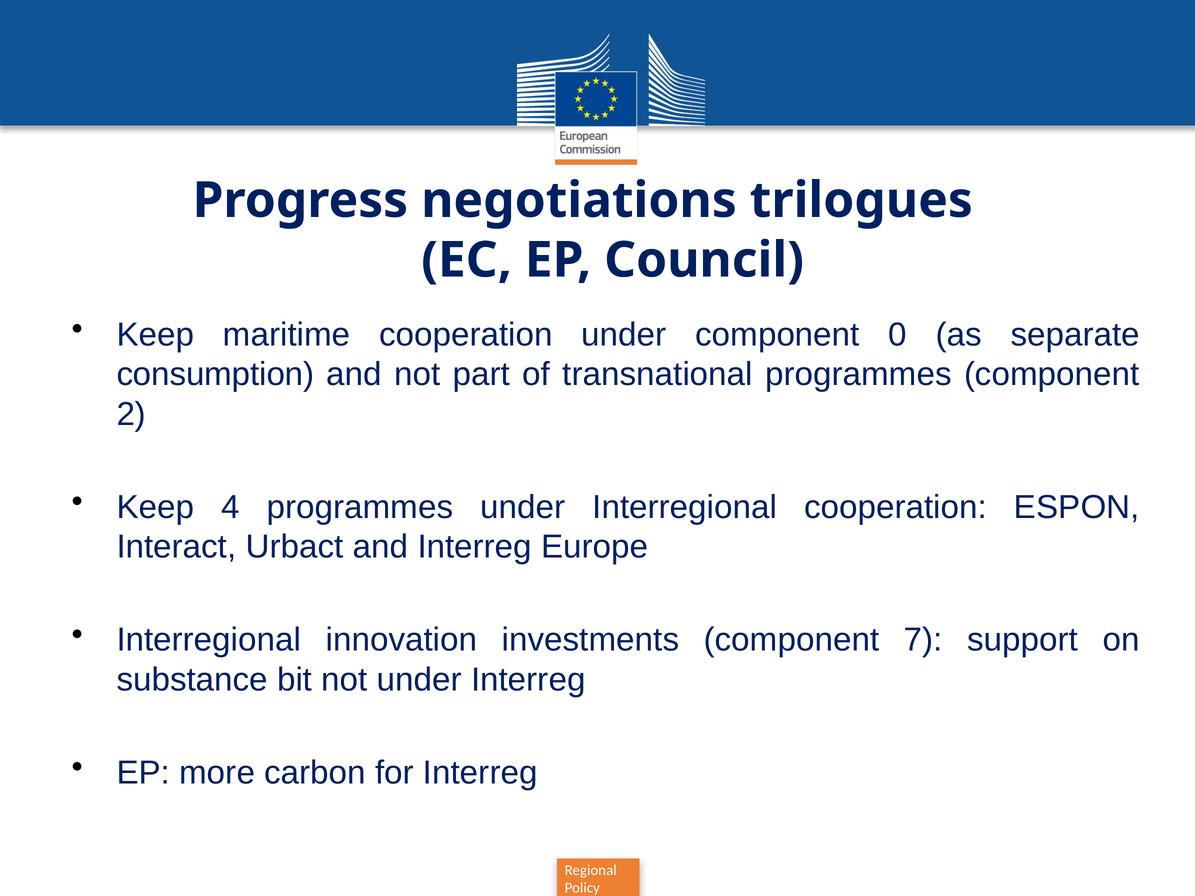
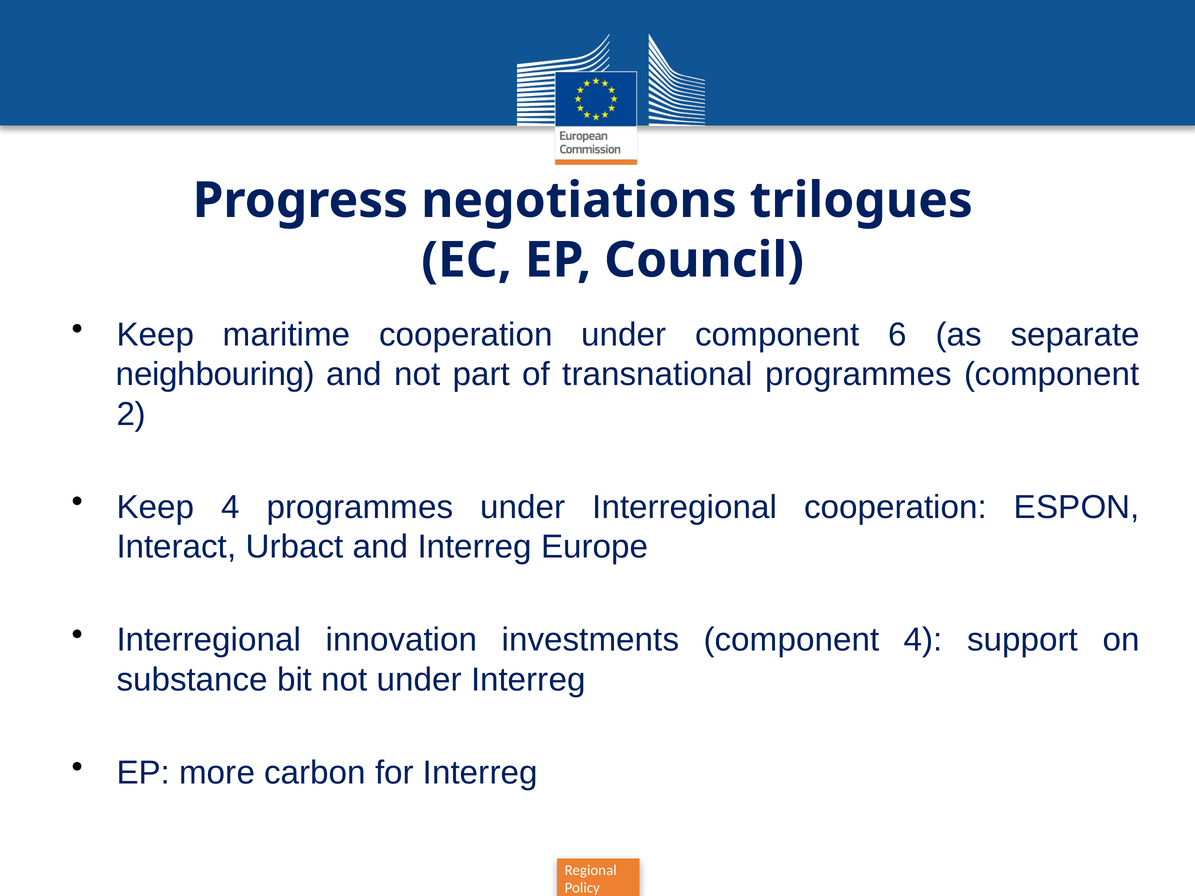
0: 0 -> 6 (898, 335)
consumption: consumption -> neighbouring (215, 374)
component 7: 7 -> 4 (923, 640)
